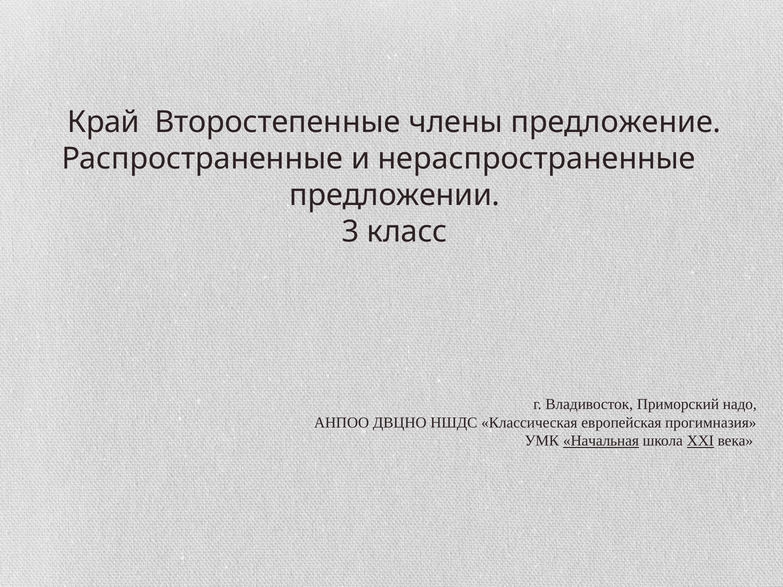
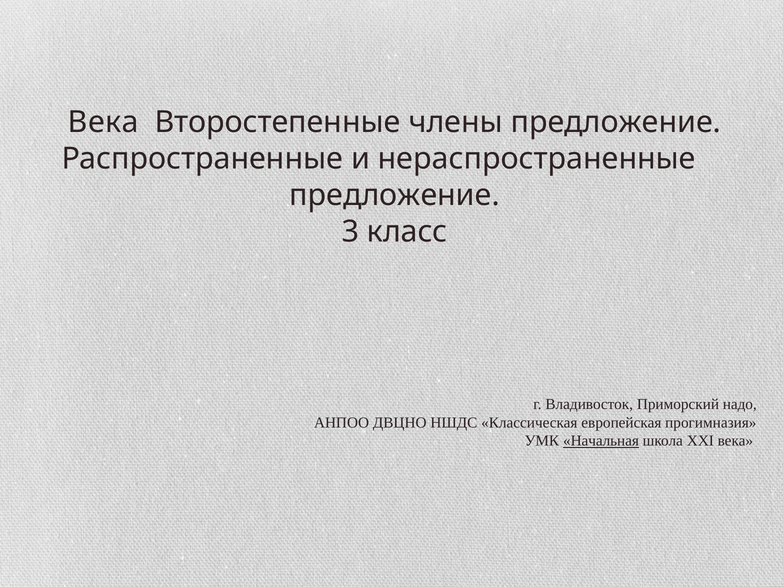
Край: Край -> Века (103, 122)
предложении: предложении -> предложение (395, 195)
XXI underline: present -> none (700, 441)
